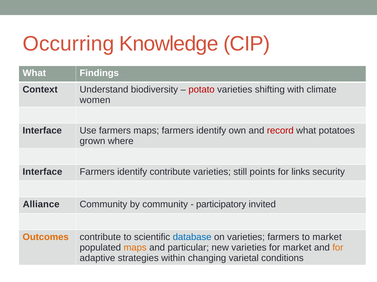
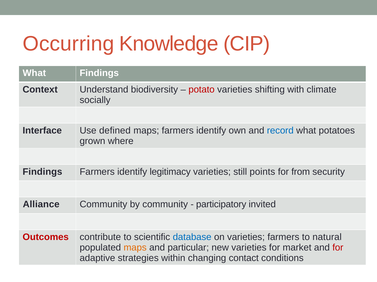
women: women -> socially (95, 100)
Use farmers: farmers -> defined (115, 131)
record colour: red -> blue (280, 131)
Interface: Interface -> Findings (42, 172)
identify contribute: contribute -> legitimacy (170, 172)
links: links -> from (301, 172)
Outcomes colour: orange -> red (46, 238)
to market: market -> natural (327, 238)
for colour: orange -> red (338, 248)
varietal: varietal -> contact (244, 259)
